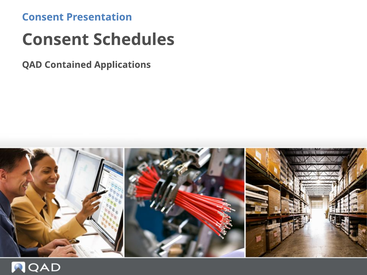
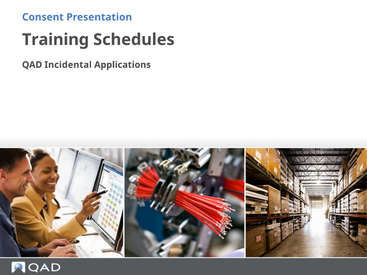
Consent: Consent -> Training (56, 40)
Contained: Contained -> Incidental (68, 65)
